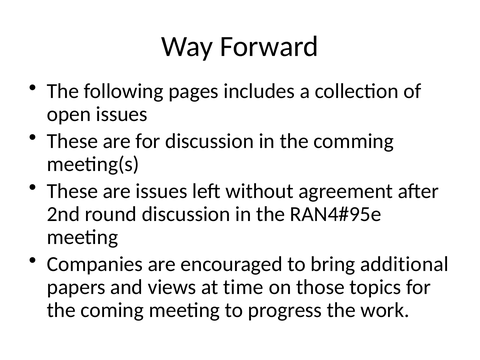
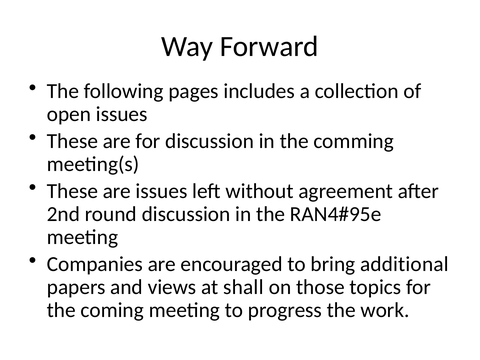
time: time -> shall (243, 287)
